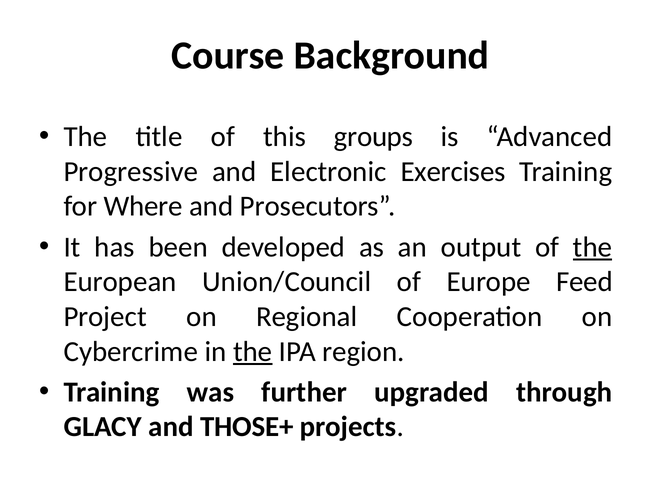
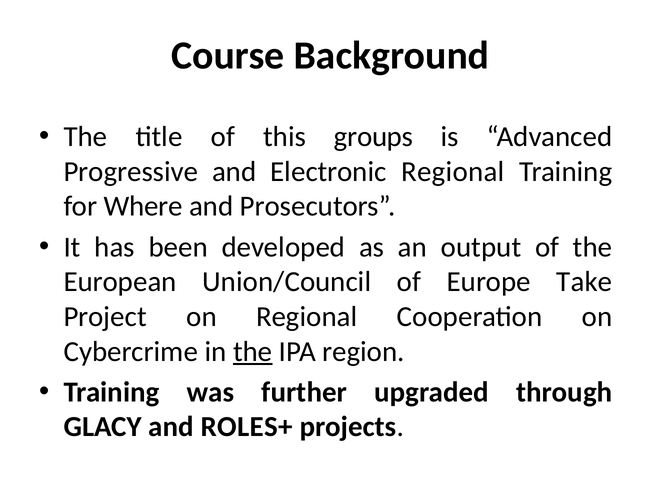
Electronic Exercises: Exercises -> Regional (453, 172)
the underline: present -> none (593, 247)
Feed: Feed -> Take (584, 282)
THOSE+: THOSE+ -> ROLES+ (247, 427)
